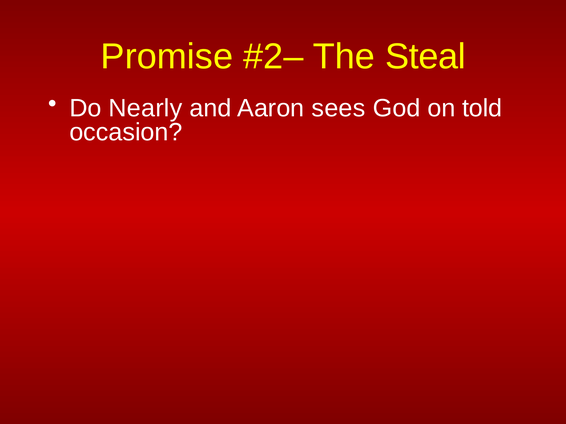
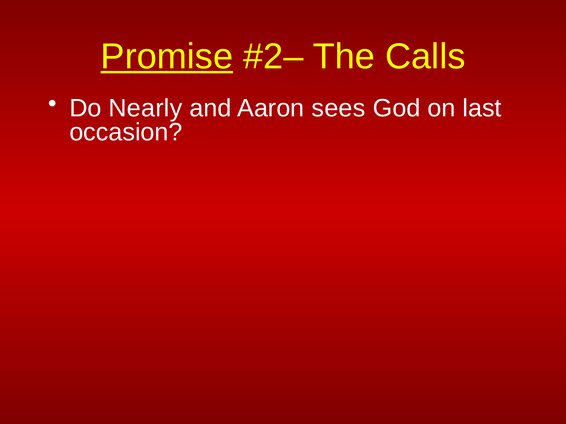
Promise underline: none -> present (167, 57)
Steal: Steal -> Calls (425, 57)
told: told -> last (482, 108)
